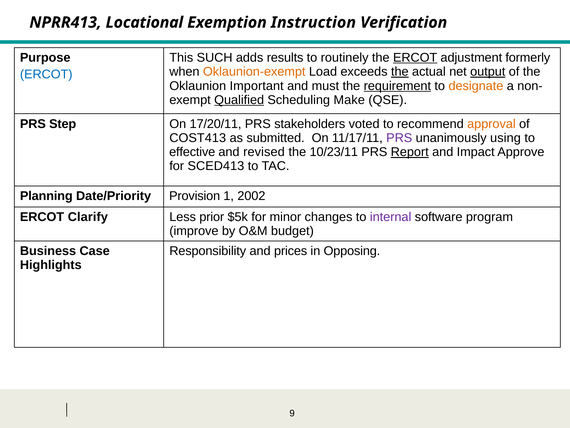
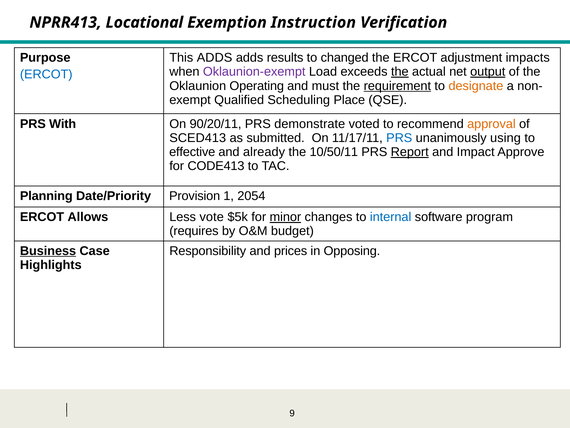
This SUCH: SUCH -> ADDS (215, 58)
routinely: routinely -> changed (345, 58)
ERCOT underline: present -> none (415, 58)
formerly: formerly -> impacts (528, 58)
Oklaunion-exempt colour: orange -> purple (254, 72)
Important: Important -> Operating (257, 86)
Qualified underline: present -> none (239, 100)
Make: Make -> Place (349, 100)
Step: Step -> With (63, 124)
17/20/11: 17/20/11 -> 90/20/11 (216, 124)
stakeholders: stakeholders -> demonstrate (310, 124)
COST413: COST413 -> SCED413 (198, 138)
PRS colour: purple -> blue (399, 138)
revised: revised -> already (264, 152)
10/23/11: 10/23/11 -> 10/50/11 (334, 152)
SCED413: SCED413 -> CODE413 (216, 166)
2002: 2002 -> 2054 (251, 196)
Clarify: Clarify -> Allows (88, 217)
prior: prior -> vote (212, 217)
minor underline: none -> present (285, 217)
internal colour: purple -> blue (391, 217)
improve: improve -> requires (194, 231)
Business underline: none -> present (48, 251)
